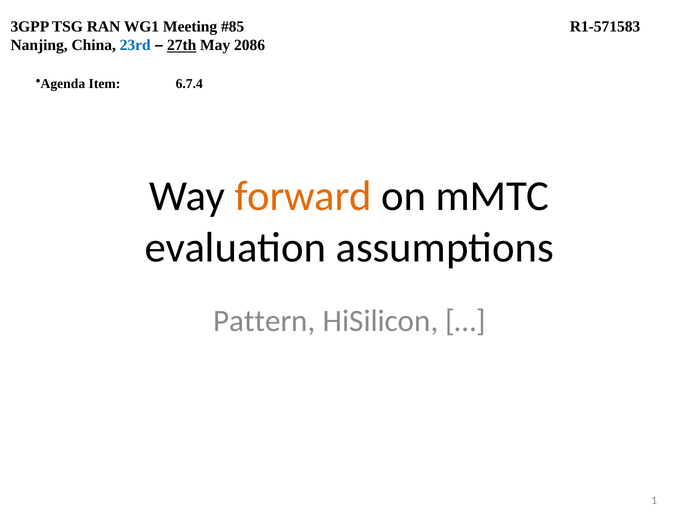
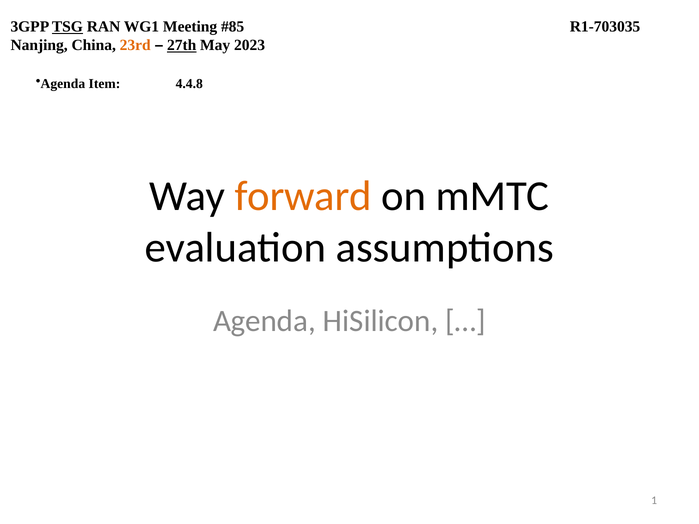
TSG underline: none -> present (67, 27)
R1-571583: R1-571583 -> R1-703035 (605, 27)
23rd colour: blue -> orange (135, 45)
2086: 2086 -> 2023 (250, 45)
6.7.4: 6.7.4 -> 4.4.8 (189, 84)
Pattern: Pattern -> Agenda (264, 321)
